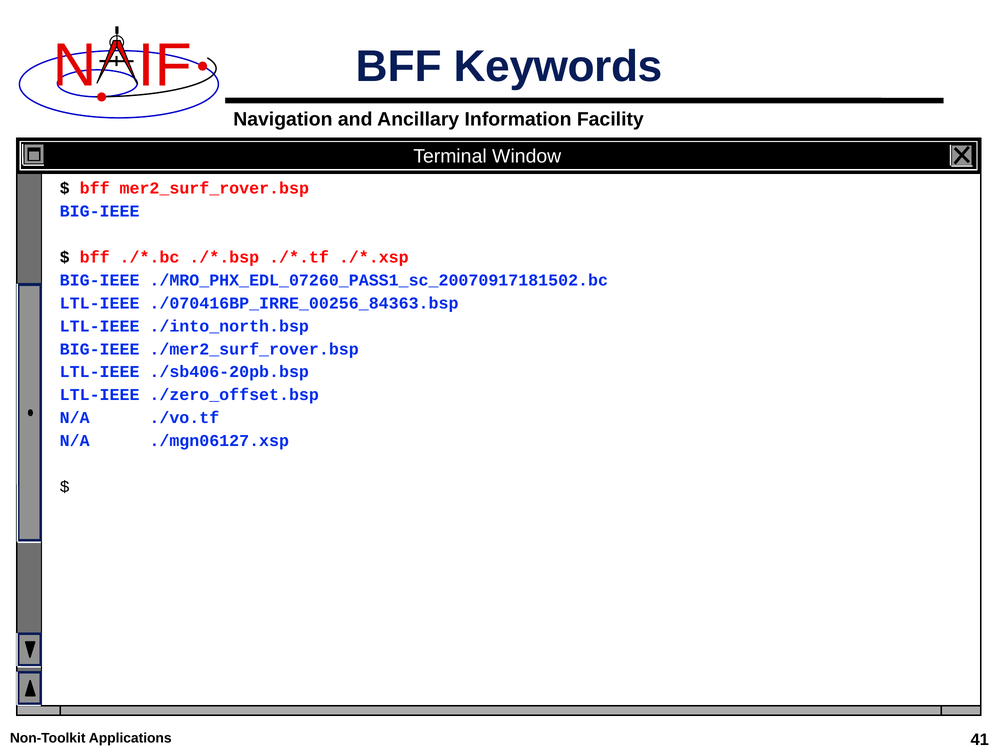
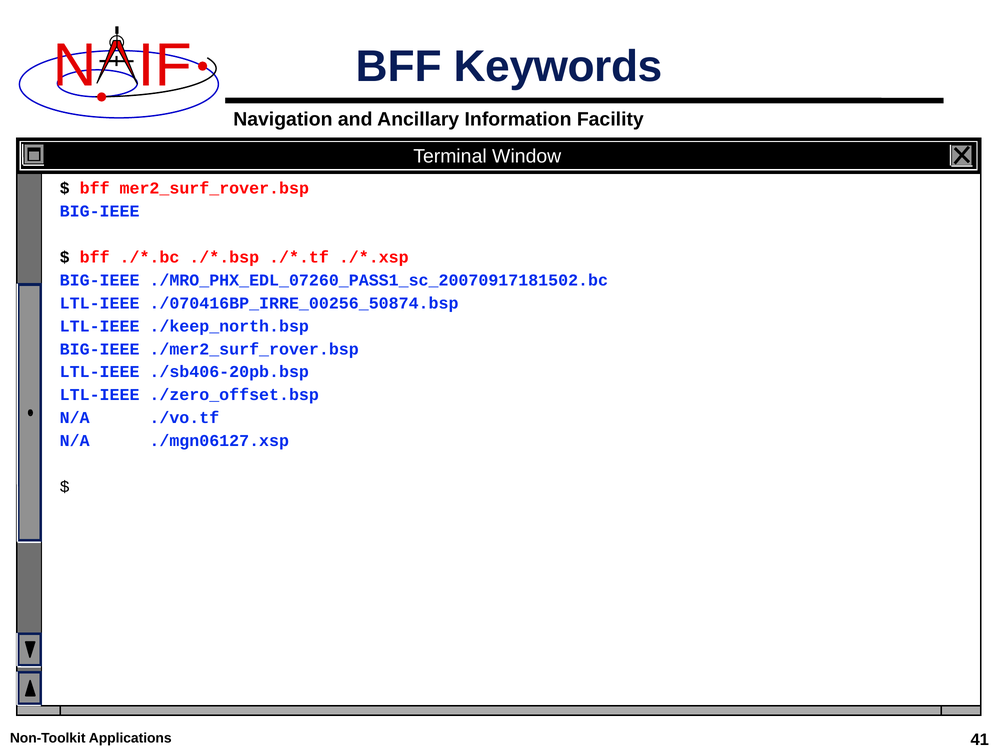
./070416BP_IRRE_00256_84363.bsp: ./070416BP_IRRE_00256_84363.bsp -> ./070416BP_IRRE_00256_50874.bsp (304, 303)
./into_north.bsp: ./into_north.bsp -> ./keep_north.bsp (229, 326)
